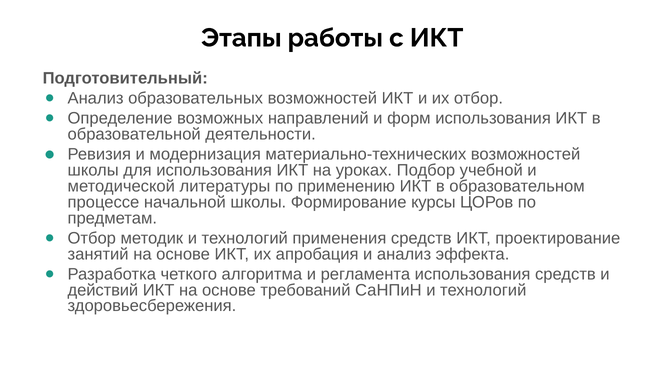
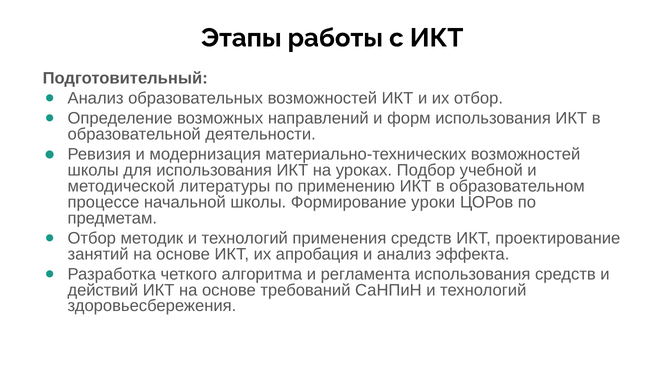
курсы: курсы -> уроки (433, 202)
